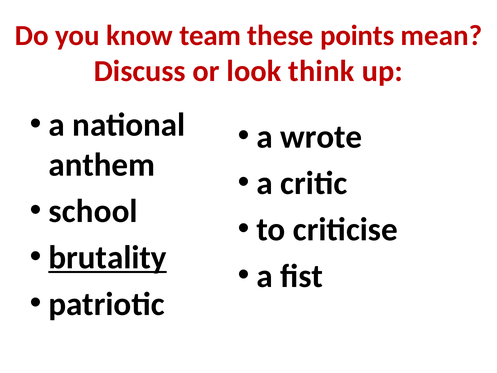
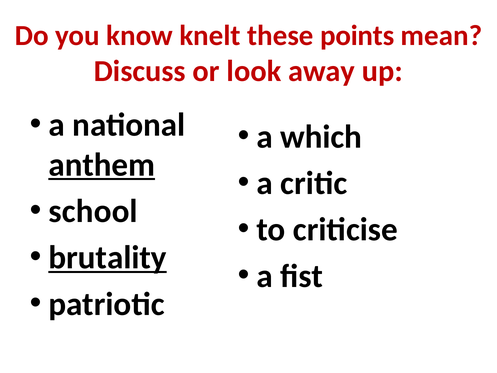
team: team -> knelt (210, 36)
think: think -> away (322, 71)
wrote: wrote -> which (321, 137)
anthem underline: none -> present (102, 165)
